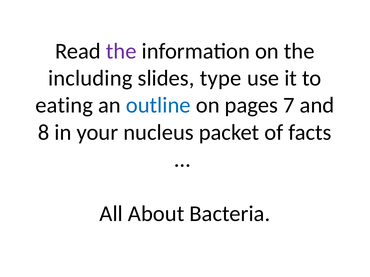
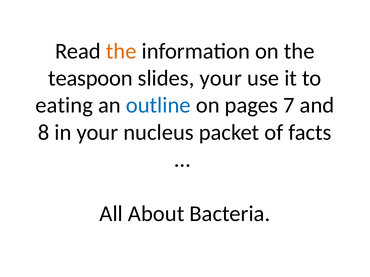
the colour: purple -> orange (121, 51)
including: including -> teaspoon (90, 78)
slides type: type -> your (221, 78)
